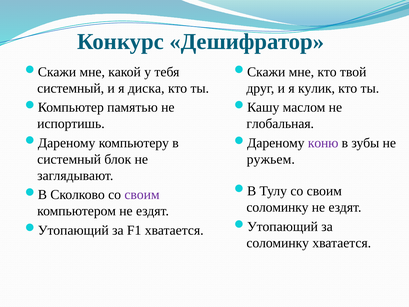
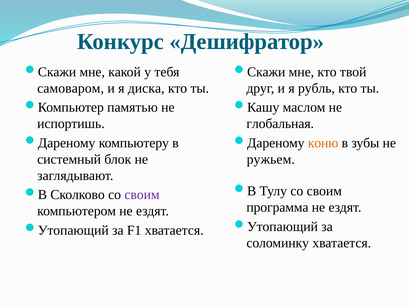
системный: системный -> самоваром (71, 88)
кулик: кулик -> рубль (316, 88)
коню colour: purple -> orange (323, 143)
соломинку: соломинку -> программа (277, 207)
